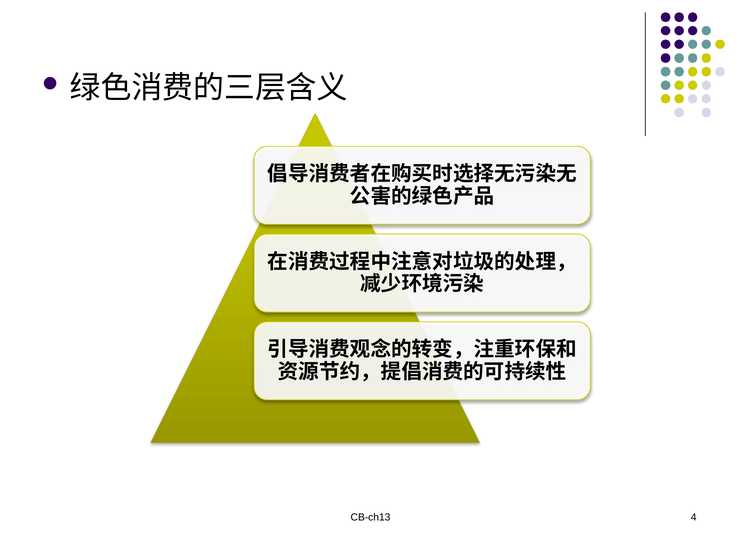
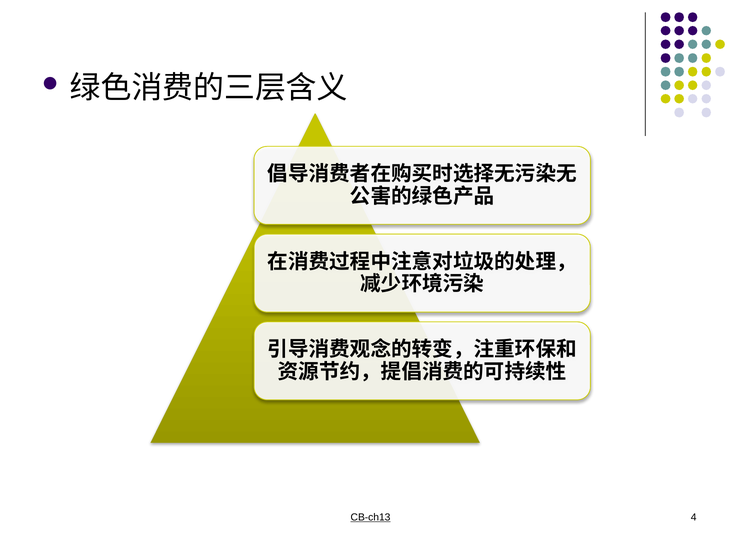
CB-ch13 underline: none -> present (371, 517)
